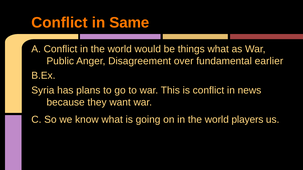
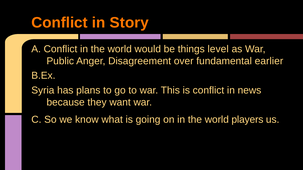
Same: Same -> Story (129, 23)
things what: what -> level (218, 49)
